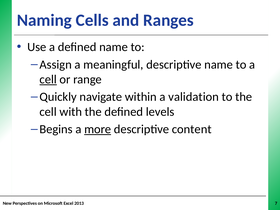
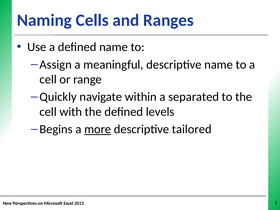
cell underline: present -> none (48, 79)
validation: validation -> separated (194, 97)
content: content -> tailored (192, 129)
